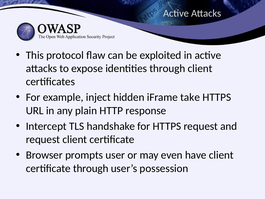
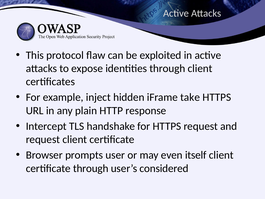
have: have -> itself (196, 155)
possession: possession -> considered (164, 168)
